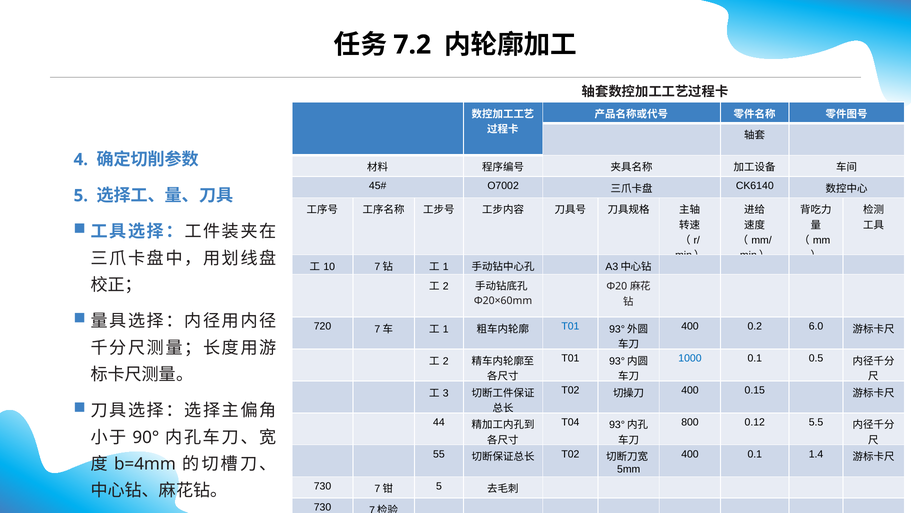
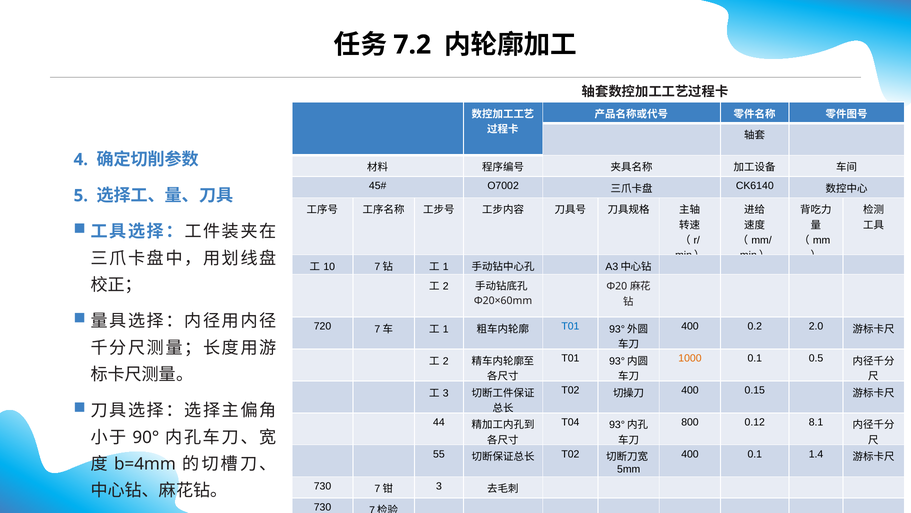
6.0: 6.0 -> 2.0 (816, 326)
1000 colour: blue -> orange (690, 358)
5.5: 5.5 -> 8.1 (816, 422)
5: 5 -> 3 (439, 486)
